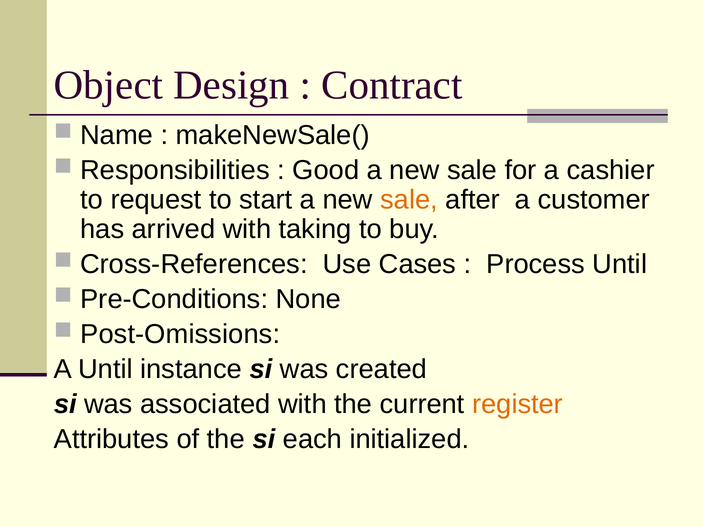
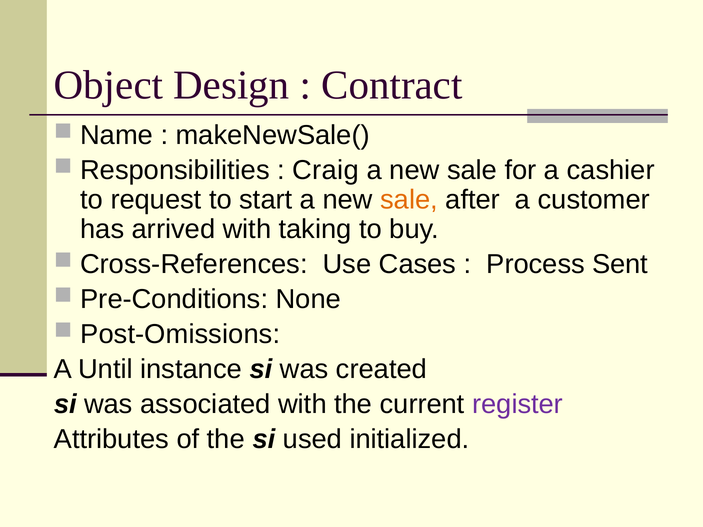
Good: Good -> Craig (326, 170)
Process Until: Until -> Sent (620, 264)
register colour: orange -> purple (518, 404)
each: each -> used (312, 439)
